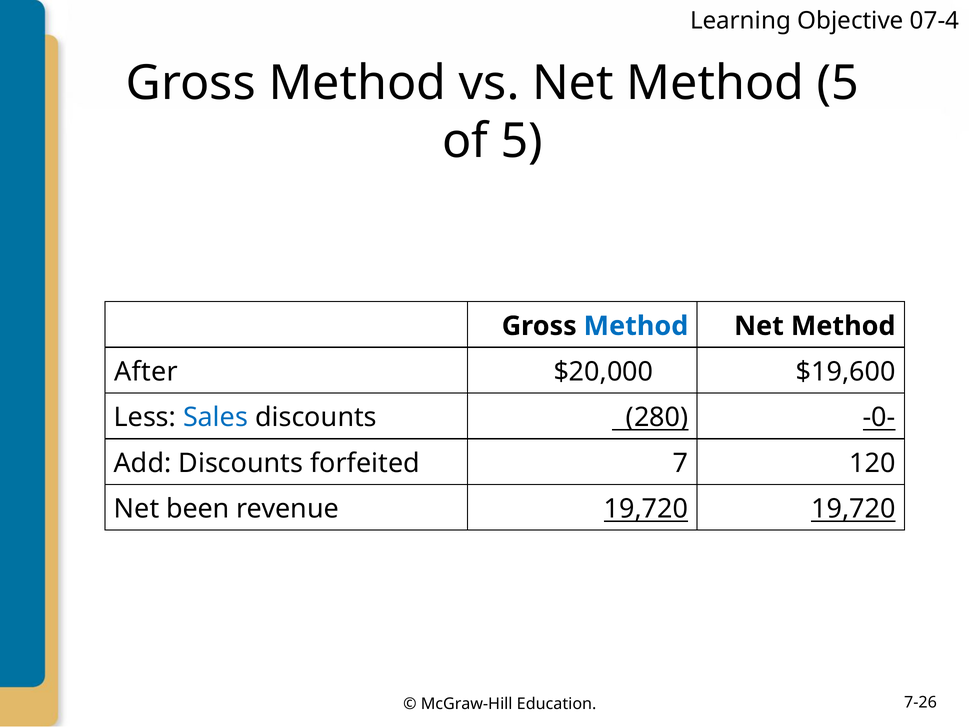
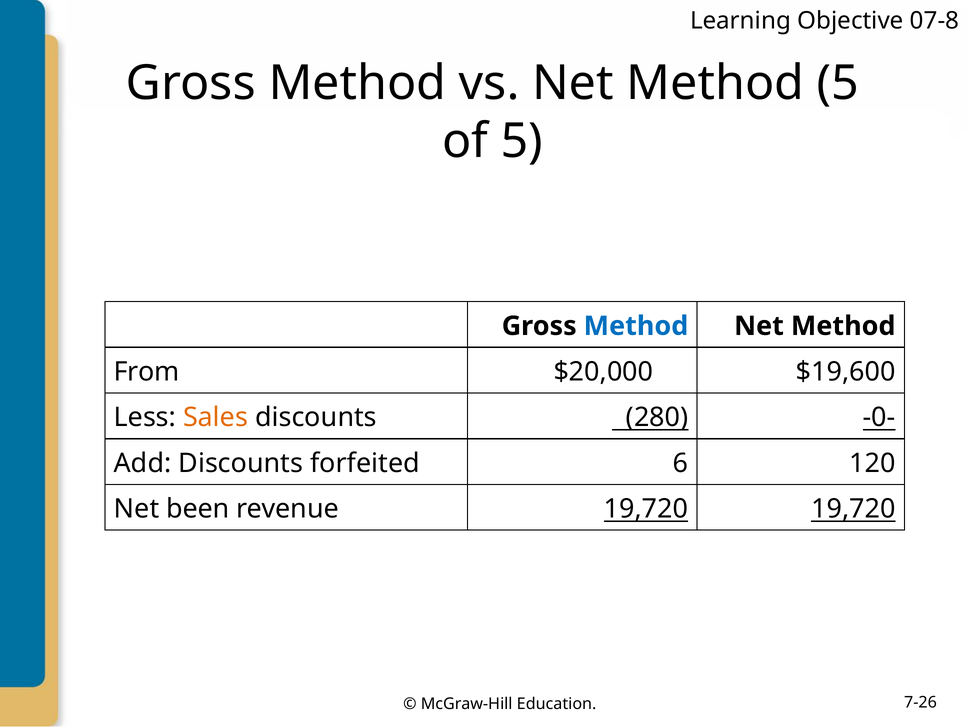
07-4: 07-4 -> 07-8 (935, 21)
After: After -> From (146, 372)
Sales colour: blue -> orange (216, 417)
7: 7 -> 6 (681, 463)
